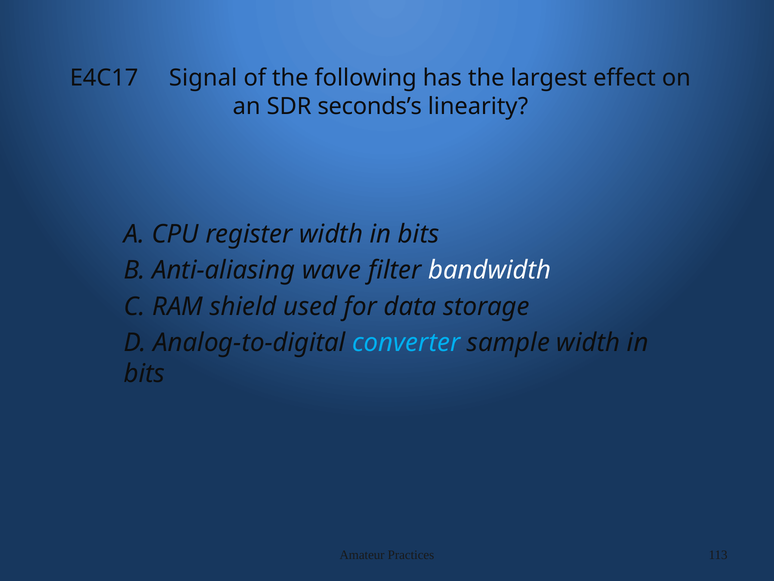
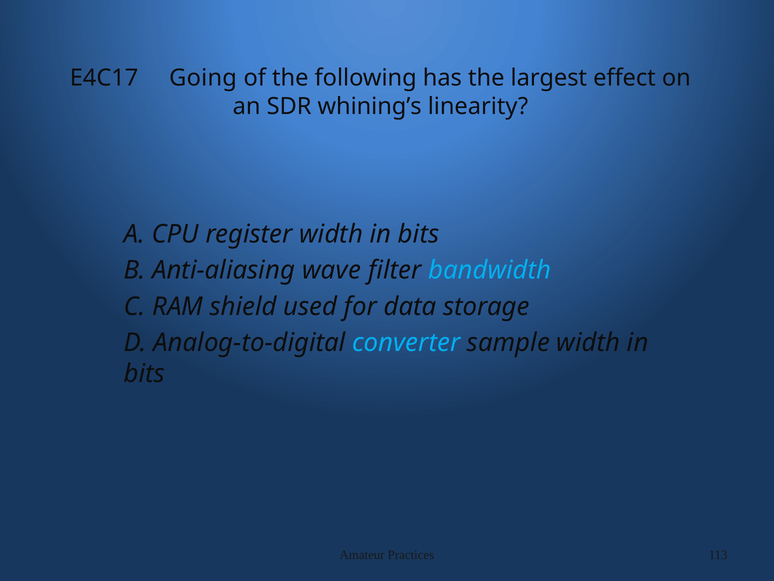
Signal: Signal -> Going (203, 78)
seconds’s: seconds’s -> whining’s (370, 106)
bandwidth colour: white -> light blue (490, 270)
